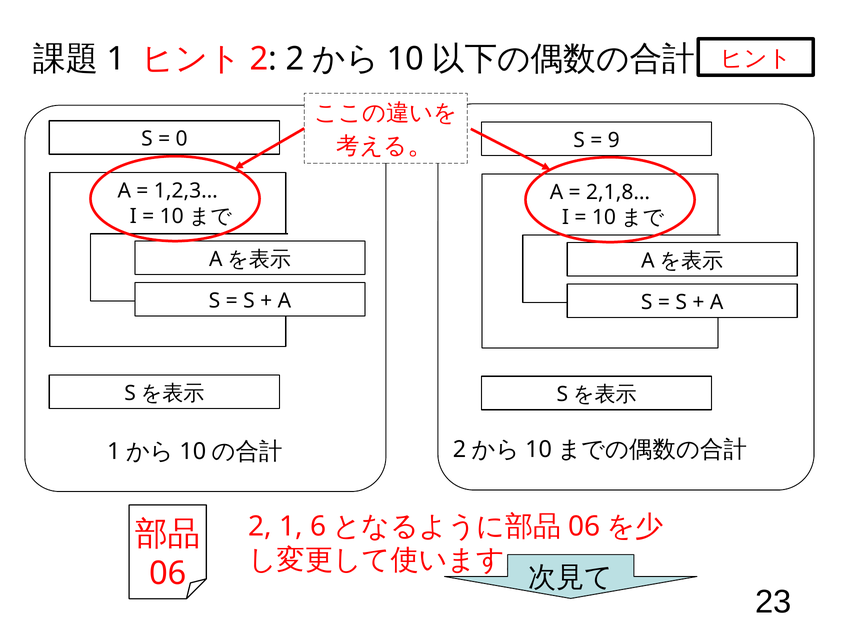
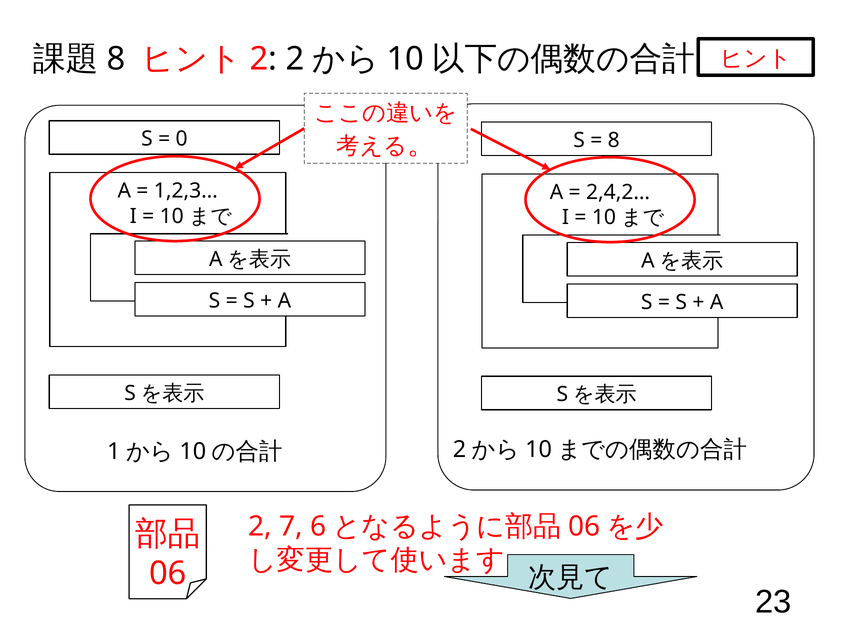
1: 1 -> 8 (116, 59)
9: 9 -> 8 (614, 140)
2,1,8…: 2,1,8… -> 2,4,2… (618, 192)
2 1: 1 -> 7 (291, 526)
